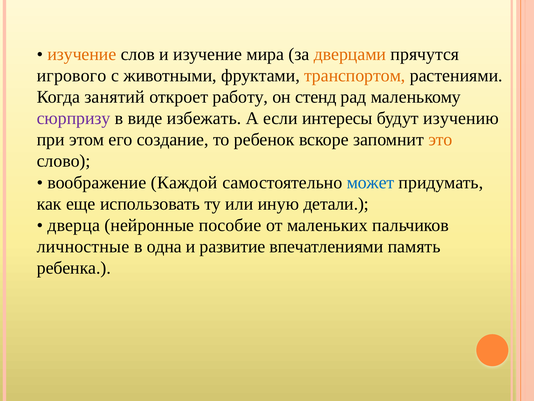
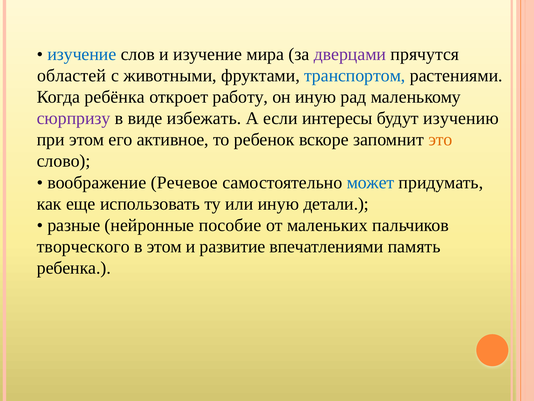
изучение colour: orange -> blue (82, 54)
дверцами colour: orange -> purple (350, 54)
игрового: игрового -> областей (72, 75)
транспортом colour: orange -> blue (355, 75)
занятий: занятий -> ребёнка (115, 97)
он стенд: стенд -> иную (316, 97)
создание: создание -> активное (173, 140)
Каждой: Каждой -> Речевое (184, 182)
дверца: дверца -> разные (74, 225)
личностные: личностные -> творческого (83, 246)
в одна: одна -> этом (164, 246)
